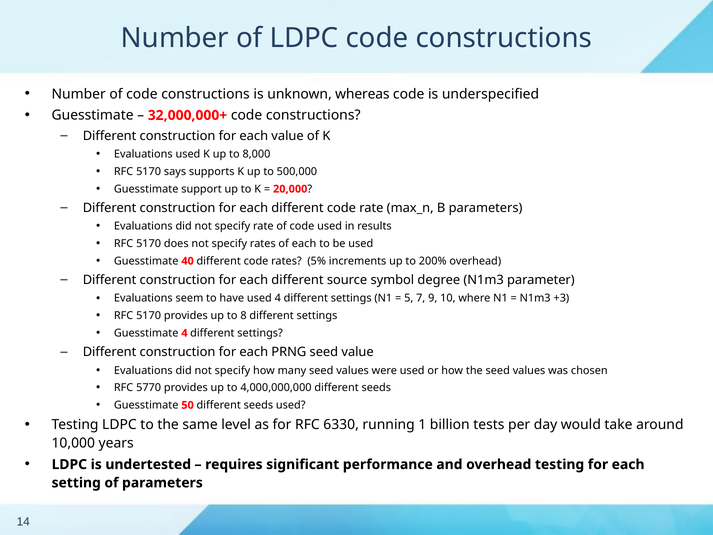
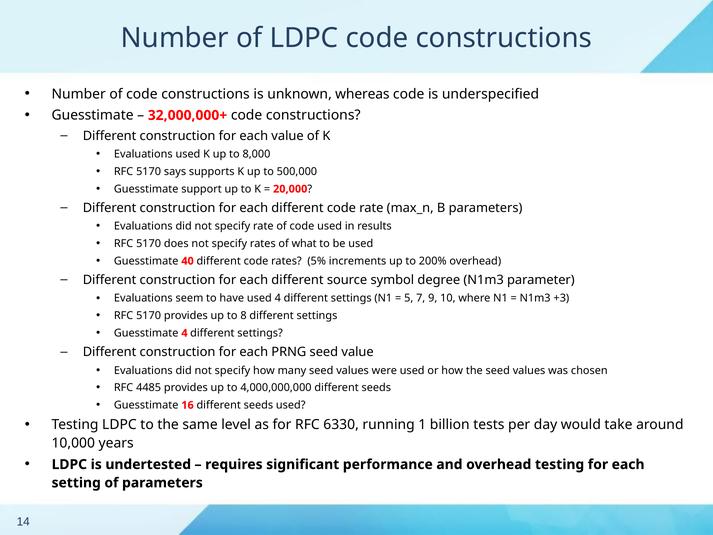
of each: each -> what (304, 244)
5770: 5770 -> 4485 (149, 388)
50: 50 -> 16 (188, 405)
